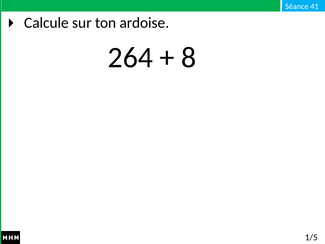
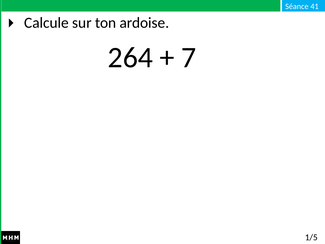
8: 8 -> 7 (189, 58)
